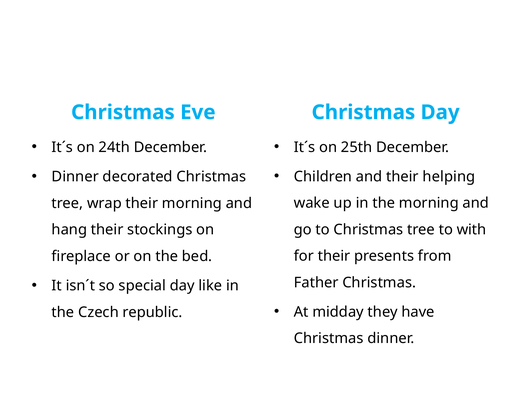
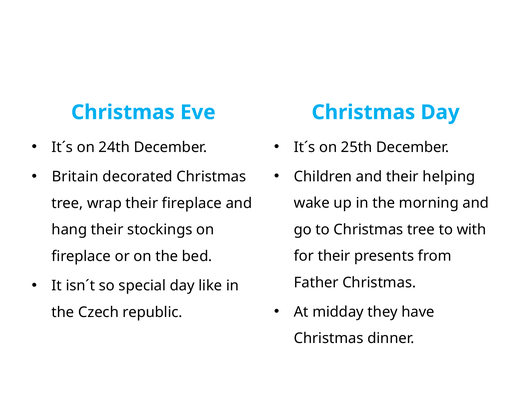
Dinner: Dinner -> Britain (75, 177)
their morning: morning -> fireplace (192, 203)
